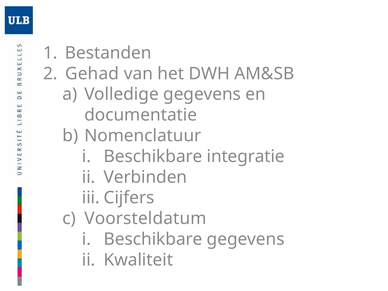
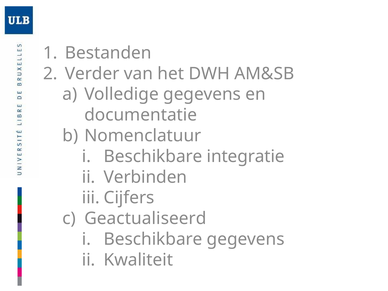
Gehad: Gehad -> Verder (92, 74)
Voorsteldatum: Voorsteldatum -> Geactualiseerd (145, 218)
